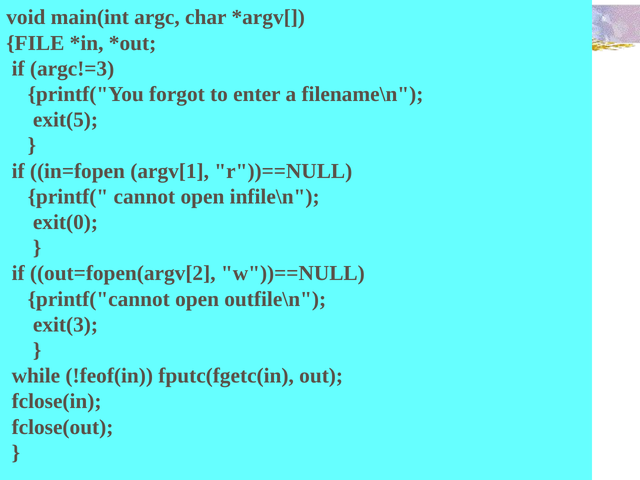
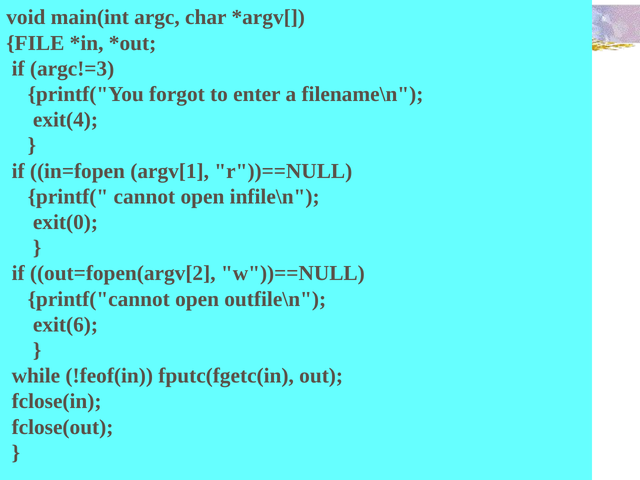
exit(5: exit(5 -> exit(4 (66, 120)
exit(3: exit(3 -> exit(6 (66, 325)
